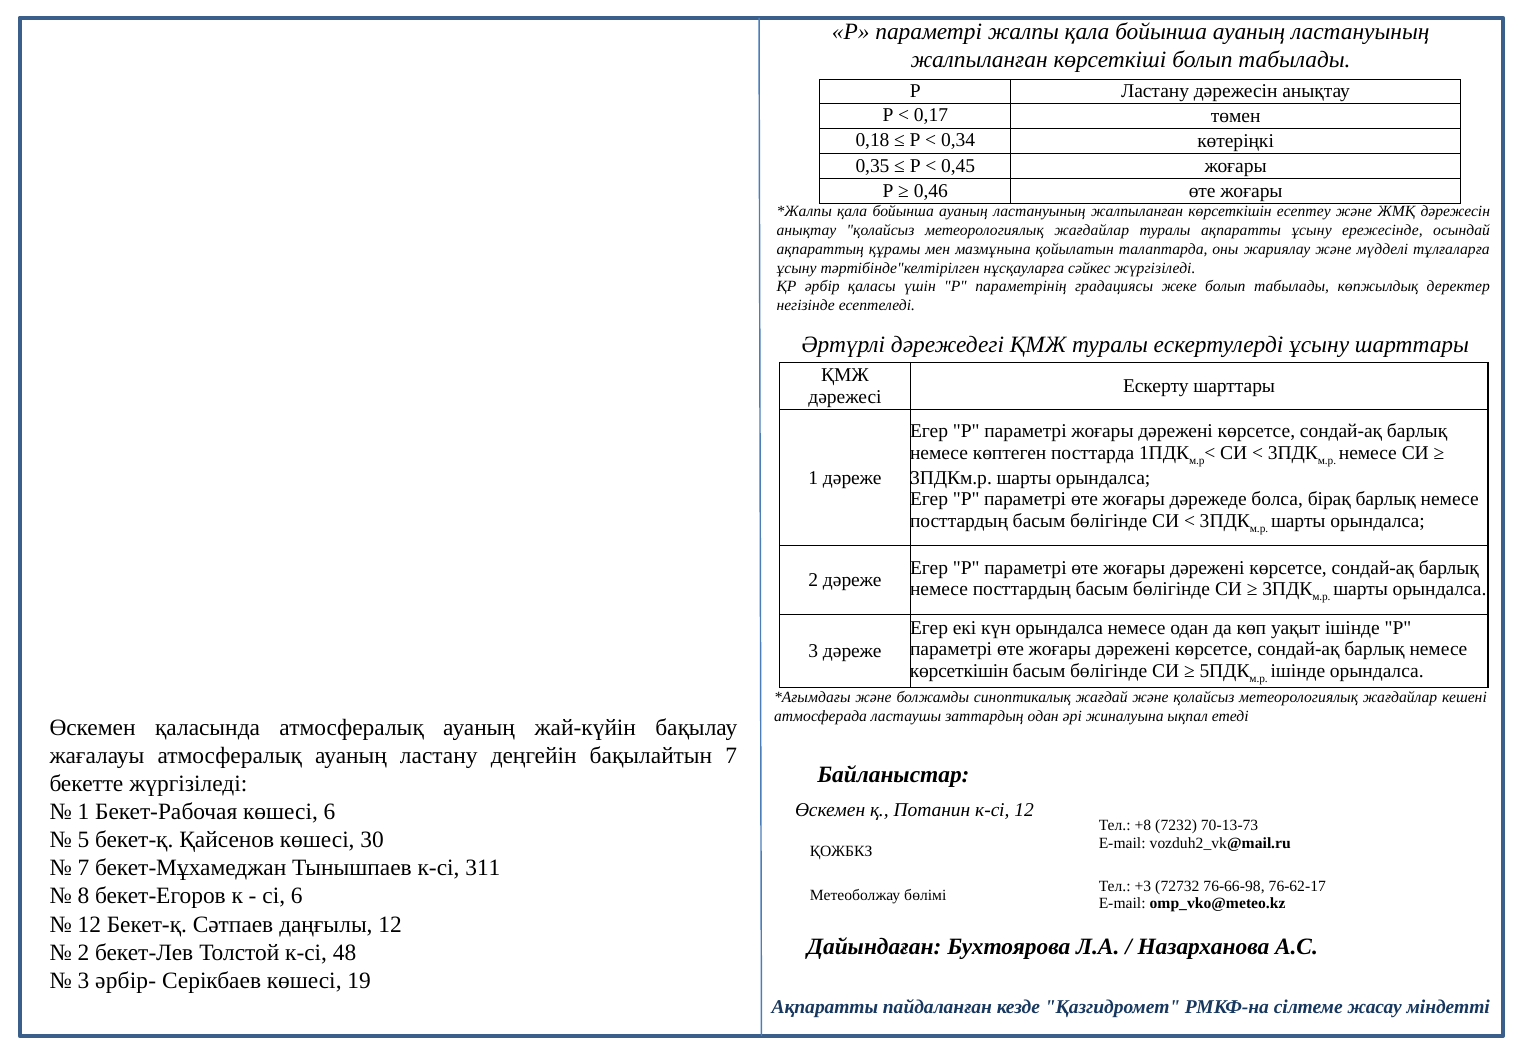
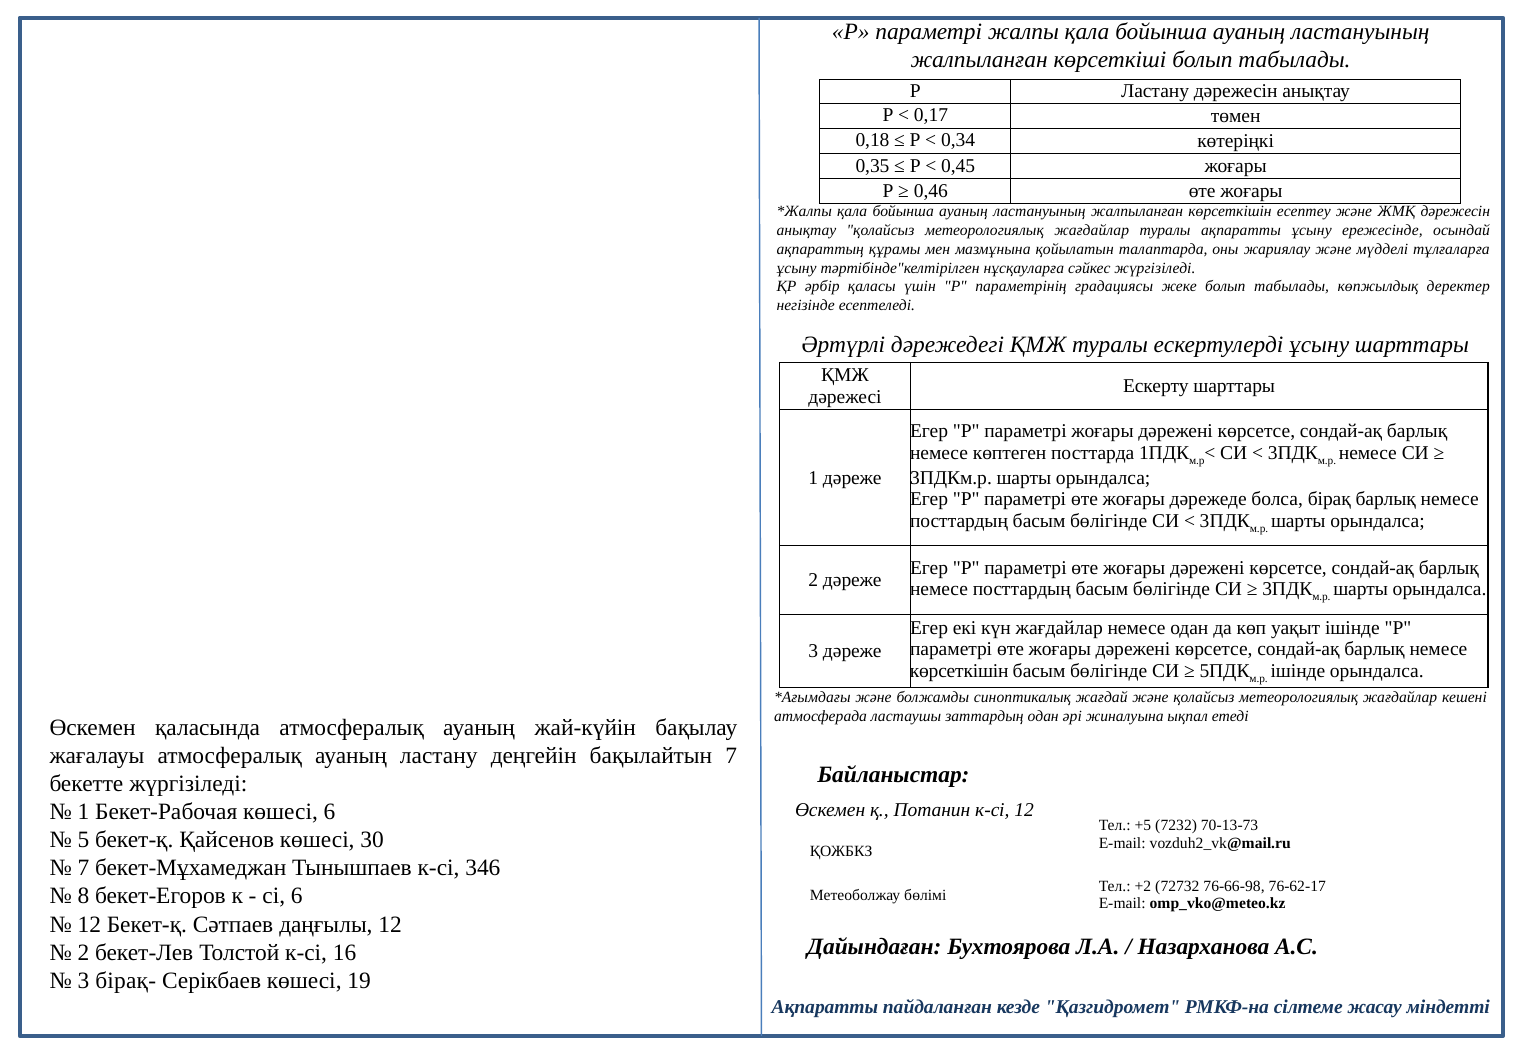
күн орындалса: орындалса -> жағдайлар (1059, 628)
+8: +8 -> +5 (1143, 826)
311: 311 -> 346 (483, 868)
+3: +3 -> +2 (1143, 887)
48: 48 -> 16 (345, 953)
әрбір-: әрбір- -> бірақ- (126, 981)
